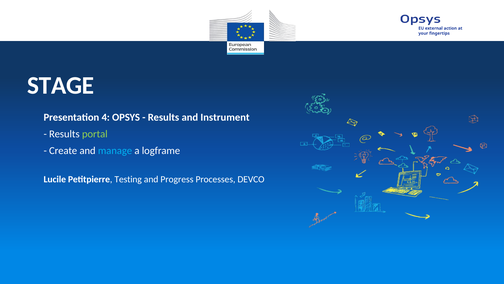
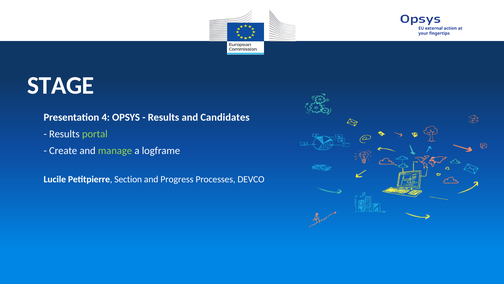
Instrument: Instrument -> Candidates (225, 117)
manage colour: light blue -> light green (115, 150)
Testing: Testing -> Section (128, 179)
